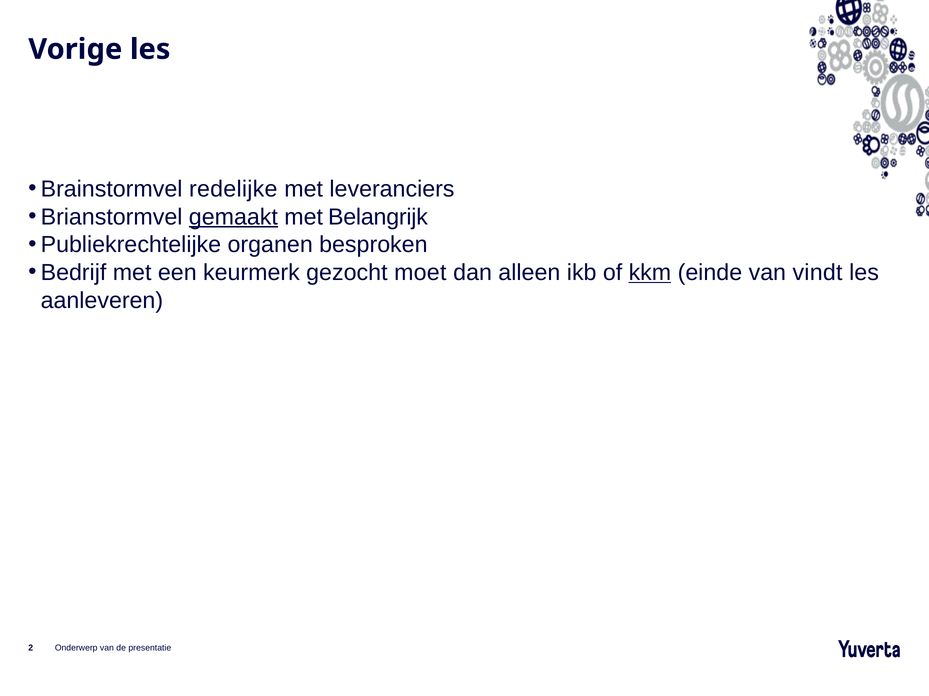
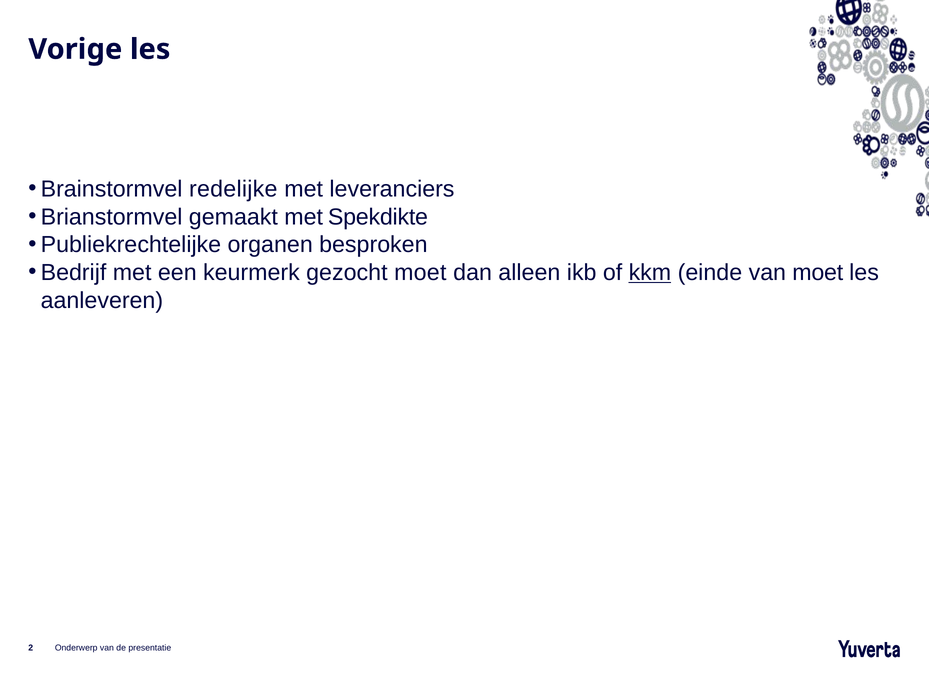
gemaakt underline: present -> none (233, 217)
Belangrijk: Belangrijk -> Spekdikte (378, 217)
van vindt: vindt -> moet (818, 273)
